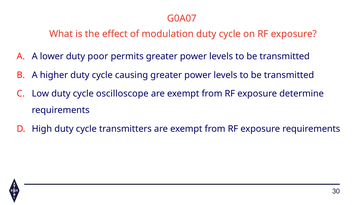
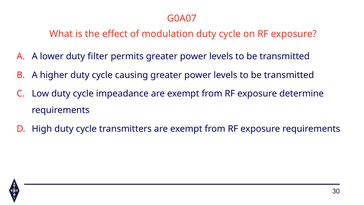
poor: poor -> filter (98, 56)
oscilloscope: oscilloscope -> impeadance (122, 94)
